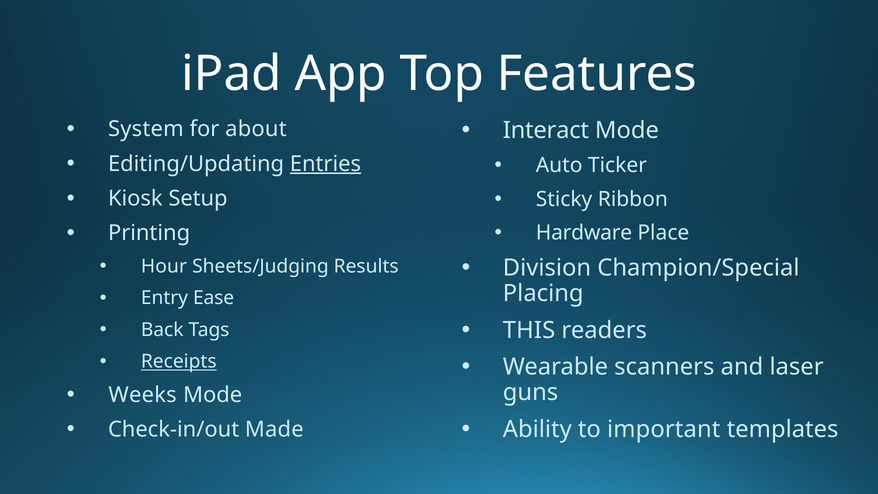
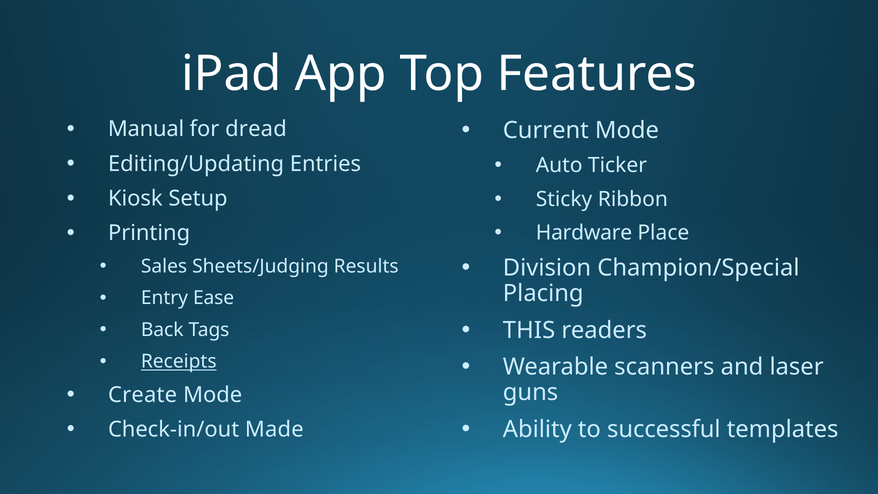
System: System -> Manual (146, 129)
about: about -> dread (256, 129)
Interact: Interact -> Current (546, 130)
Entries underline: present -> none (325, 164)
Hour: Hour -> Sales (164, 266)
Weeks: Weeks -> Create (143, 395)
important: important -> successful (664, 429)
